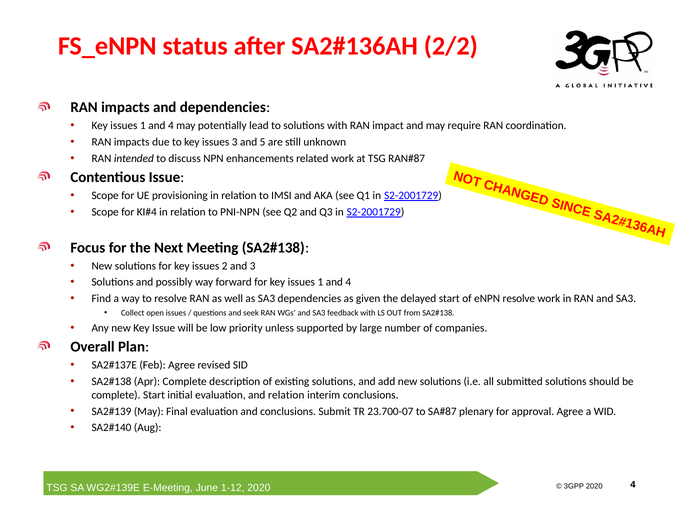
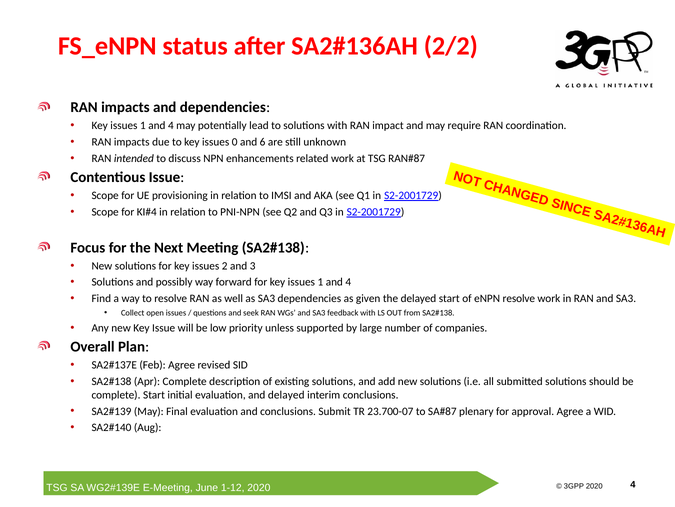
issues 3: 3 -> 0 (235, 142)
and 5: 5 -> 6 (263, 142)
and relation: relation -> delayed (286, 394)
